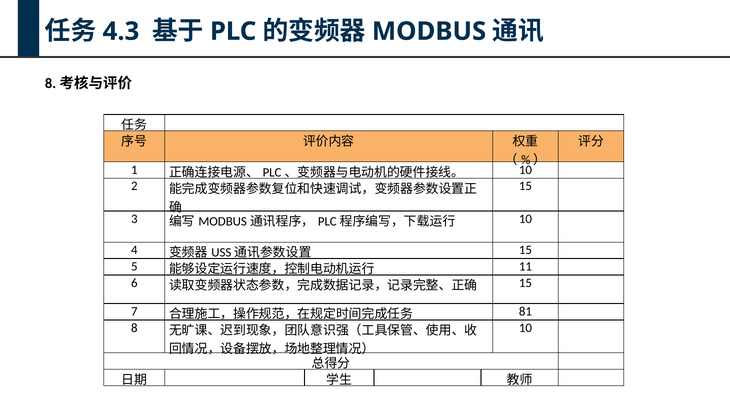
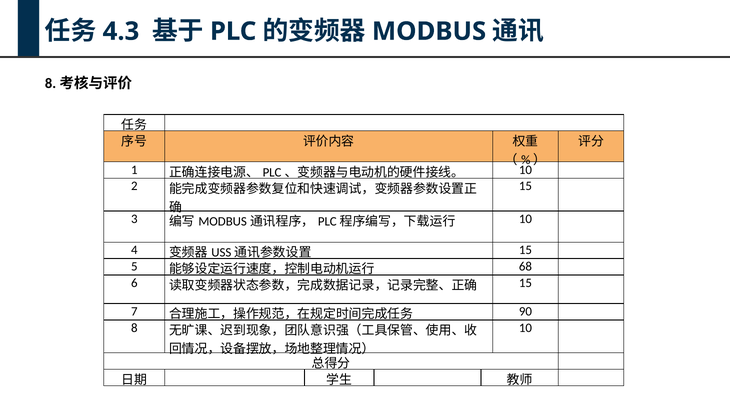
11: 11 -> 68 (525, 266)
81: 81 -> 90 (525, 311)
